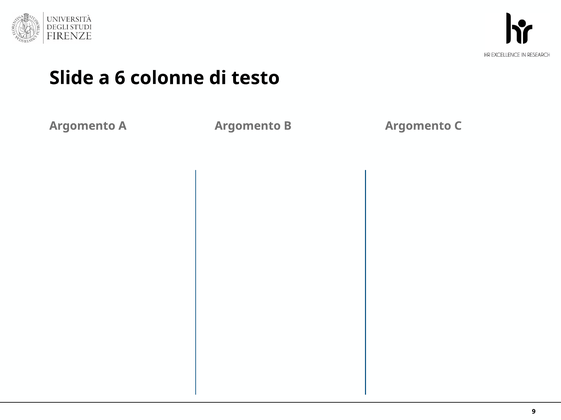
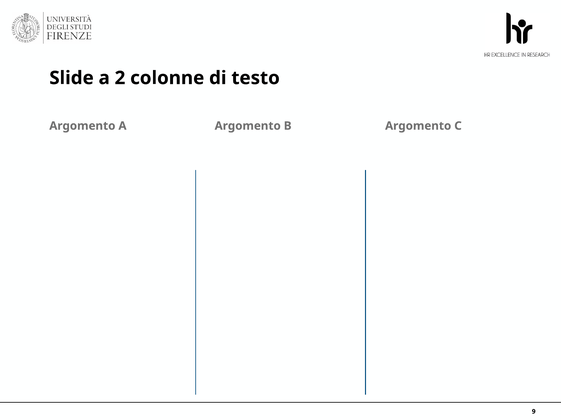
6: 6 -> 2 (120, 78)
